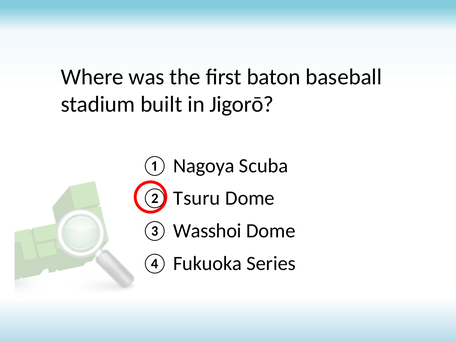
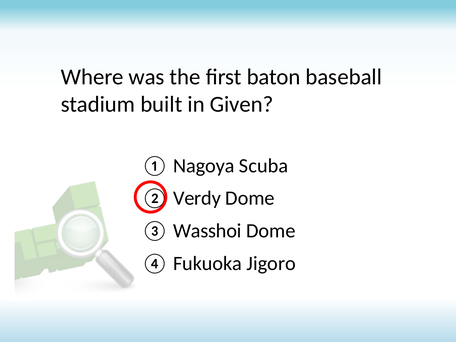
Jigorō: Jigorō -> Given (242, 104)
Tsuru: Tsuru -> Verdy (197, 198)
Series: Series -> Jigoro (271, 263)
